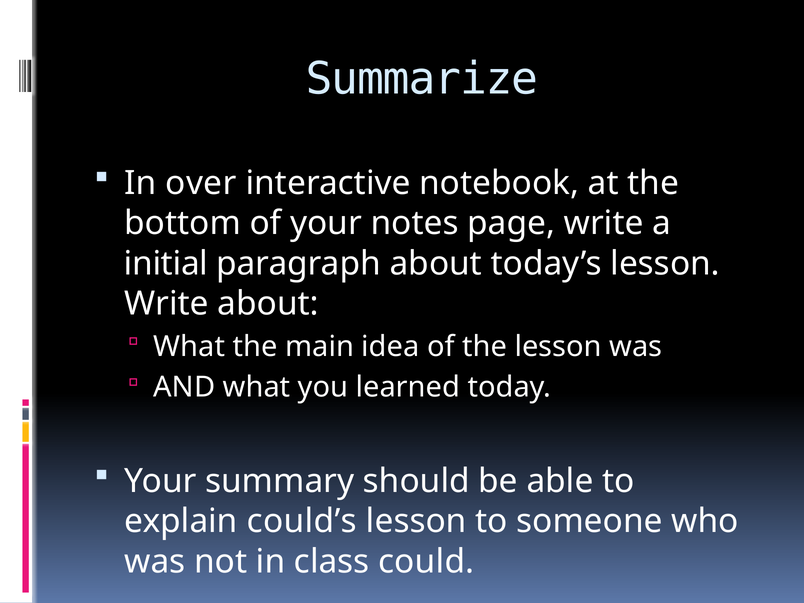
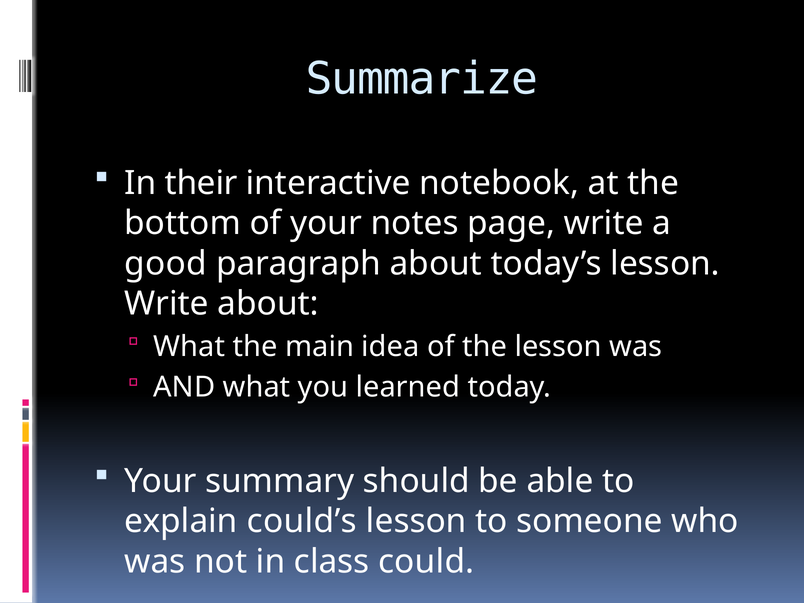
over: over -> their (201, 183)
initial: initial -> good (166, 264)
